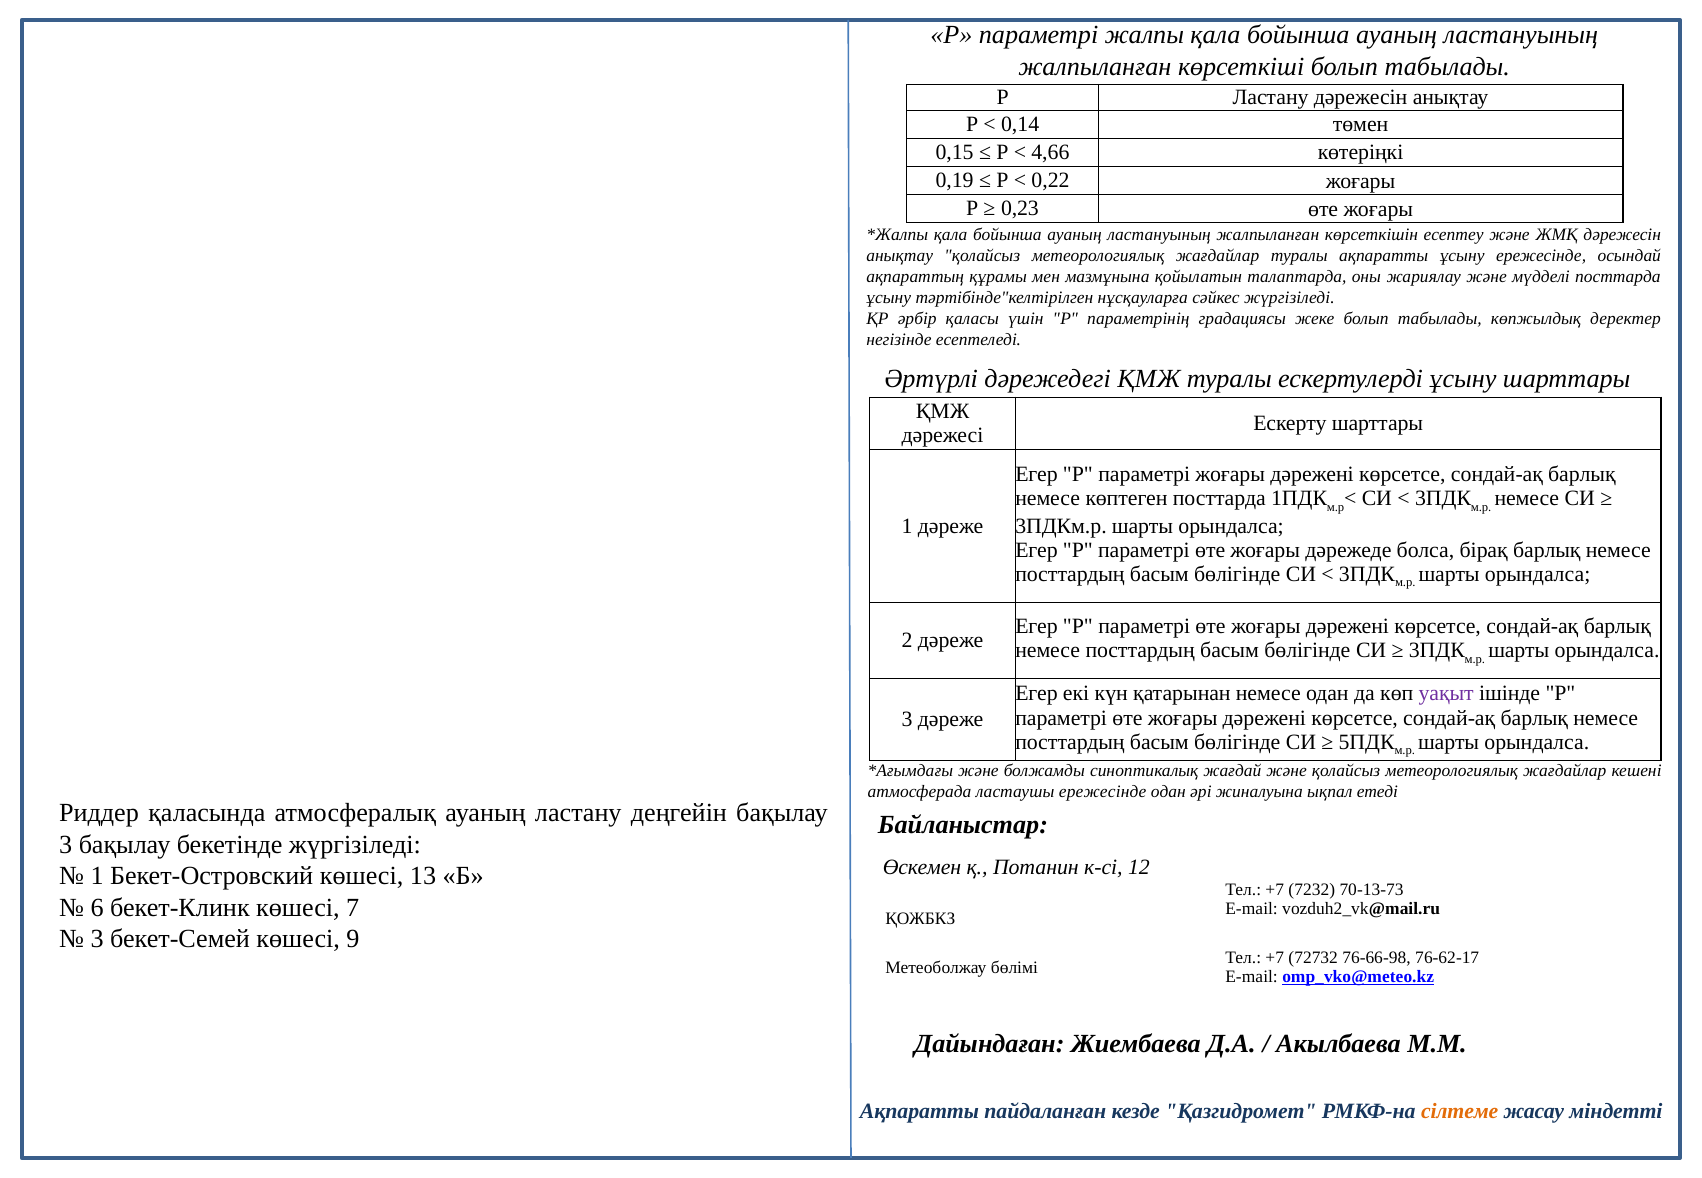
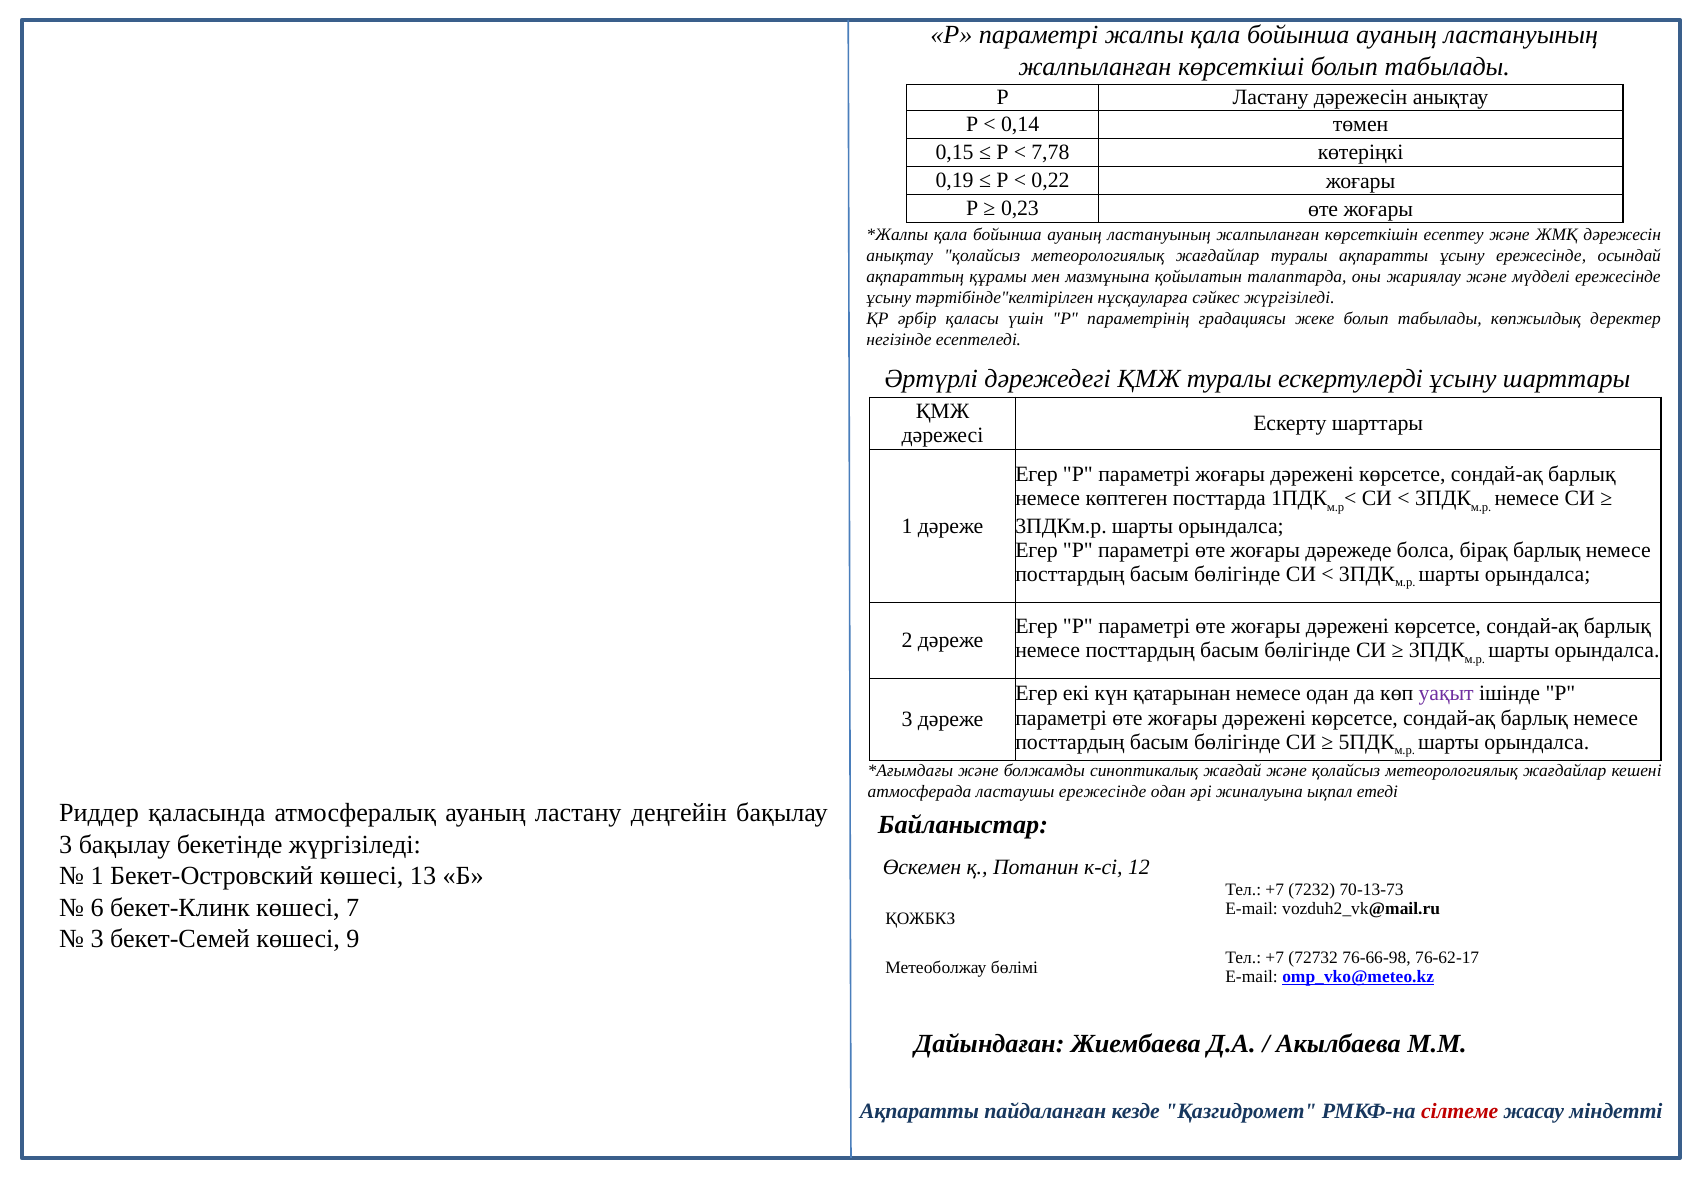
4,66: 4,66 -> 7,78 (1050, 152)
мүдделі посттарда: посттарда -> ережесінде (1618, 277)
сілтеме colour: orange -> red (1460, 1112)
